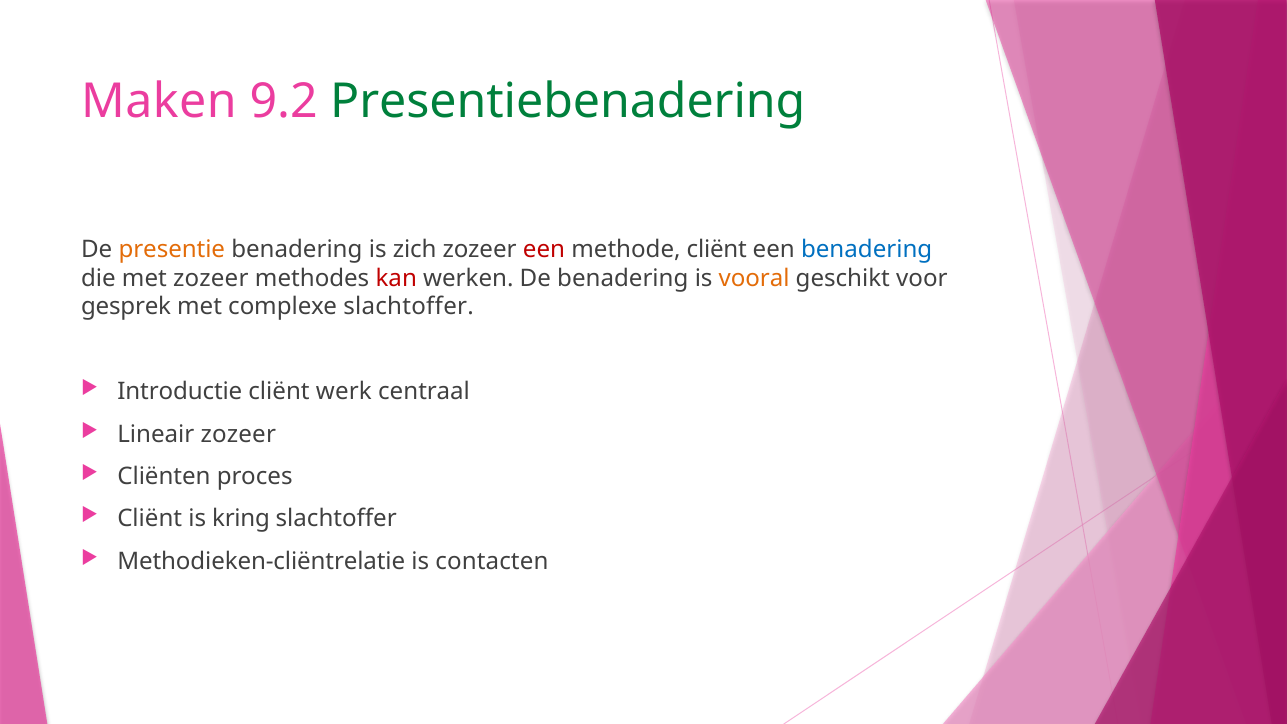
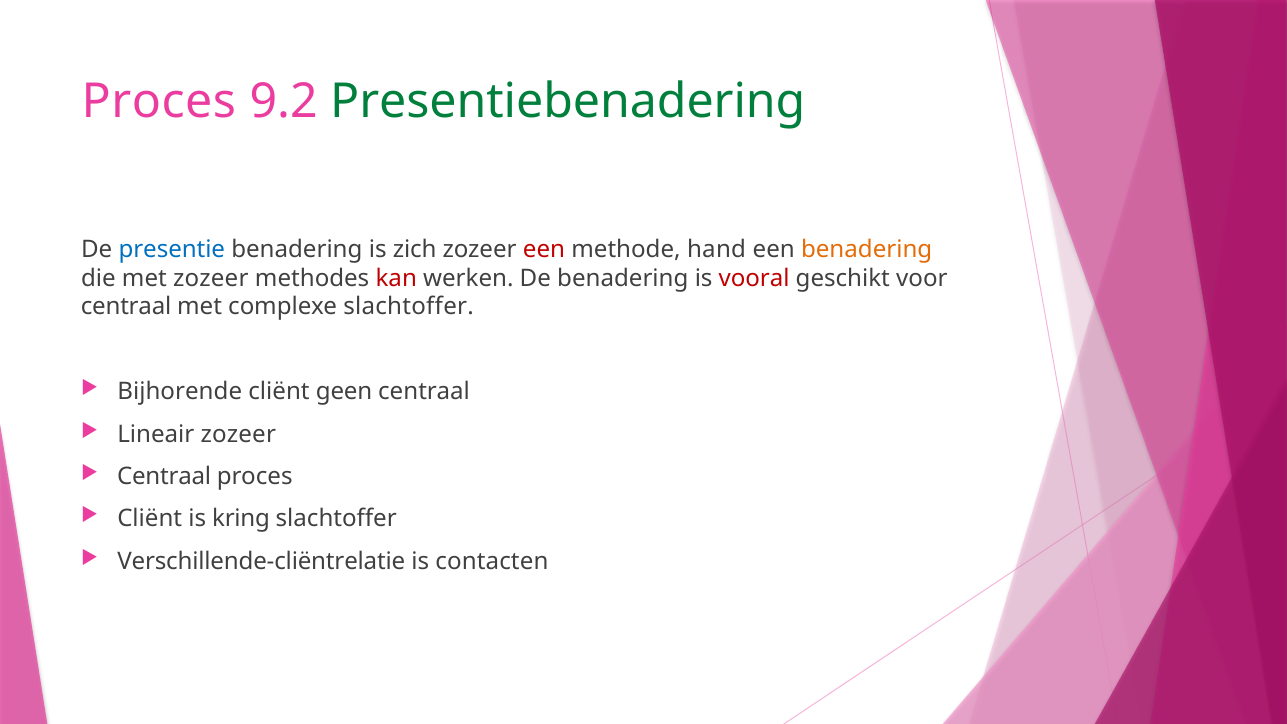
Maken: Maken -> Proces (159, 101)
presentie colour: orange -> blue (172, 249)
methode cliënt: cliënt -> hand (717, 249)
benadering colour: blue -> orange (867, 249)
vooral colour: orange -> red (754, 278)
gesprek: gesprek -> centraal (126, 307)
Introductie: Introductie -> Bijhorende (180, 392)
werk: werk -> geen (344, 392)
Cliënten: Cliënten -> Centraal (164, 476)
Methodieken-cliëntrelatie: Methodieken-cliëntrelatie -> Verschillende-cliëntrelatie (261, 561)
